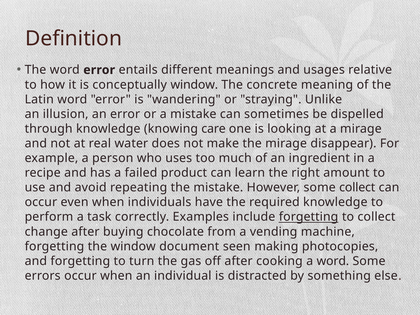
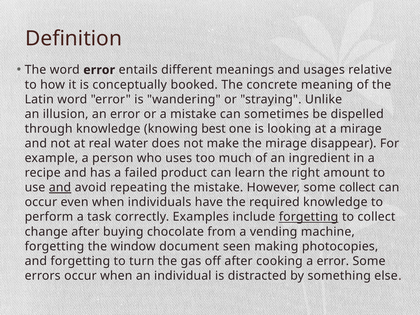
conceptually window: window -> booked (194, 85)
care: care -> best (214, 129)
and underline: none -> present (60, 188)
a word: word -> error (333, 261)
